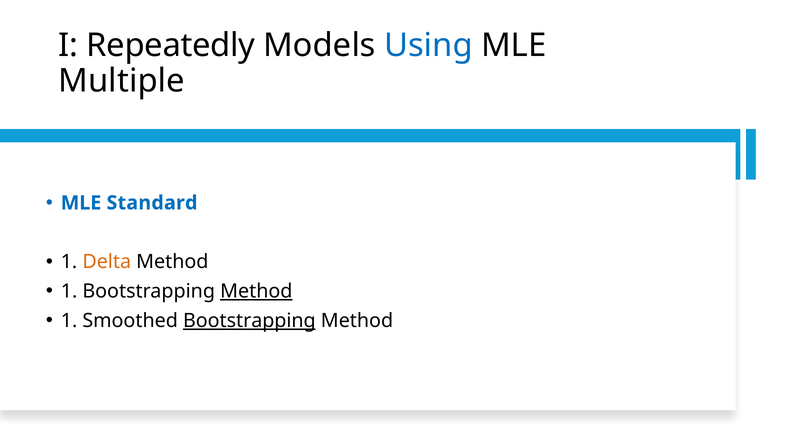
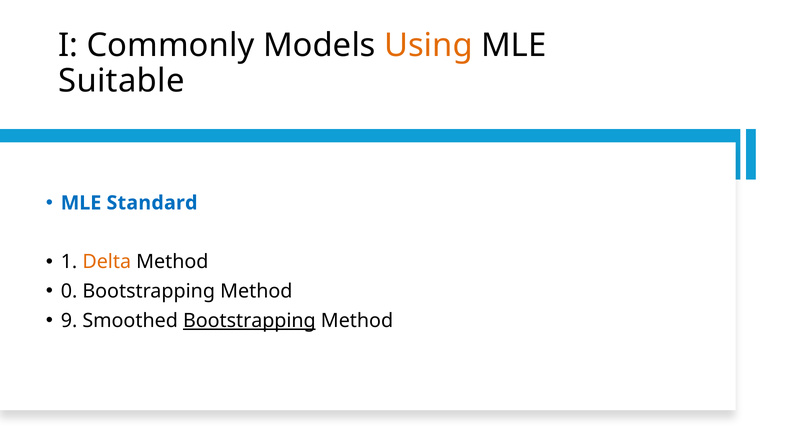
Repeatedly: Repeatedly -> Commonly (171, 45)
Using colour: blue -> orange (428, 45)
Multiple: Multiple -> Suitable (121, 81)
1: 1 -> 0 (69, 291)
Method underline: present -> none (256, 291)
1: 1 -> 9 (69, 321)
